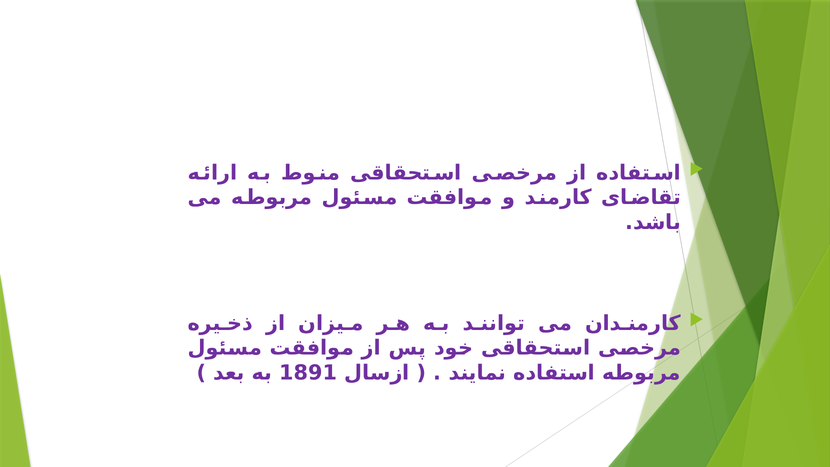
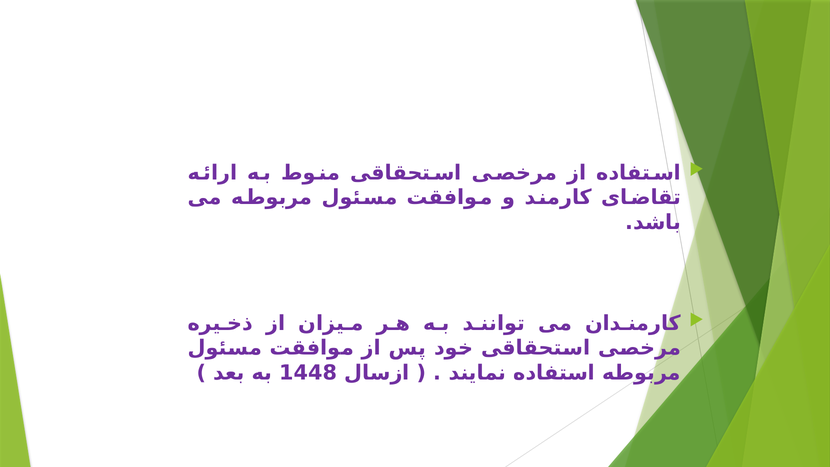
1891: 1891 -> 1448 (308, 373)
